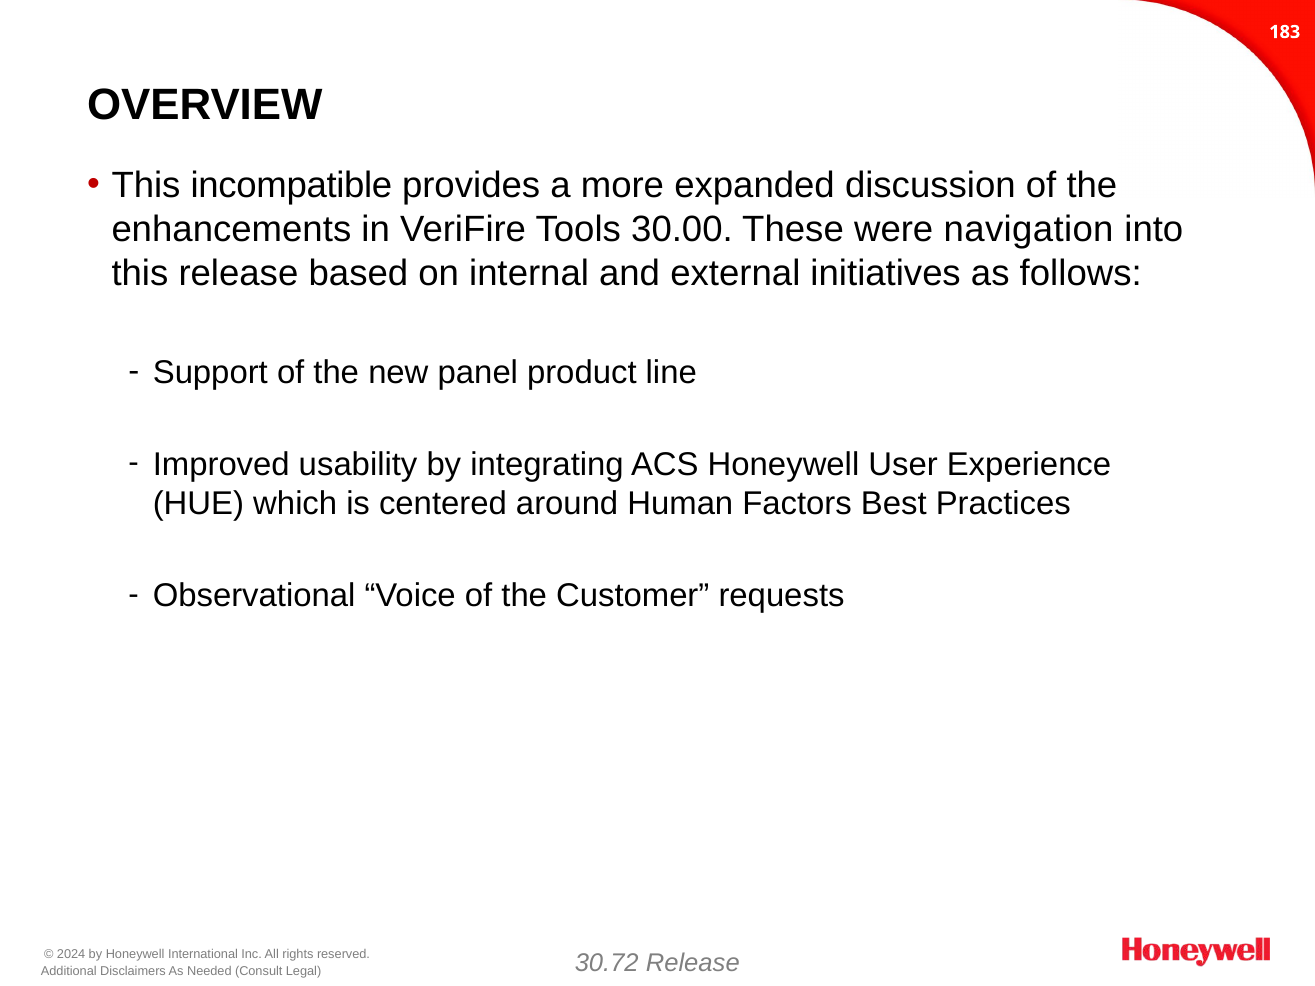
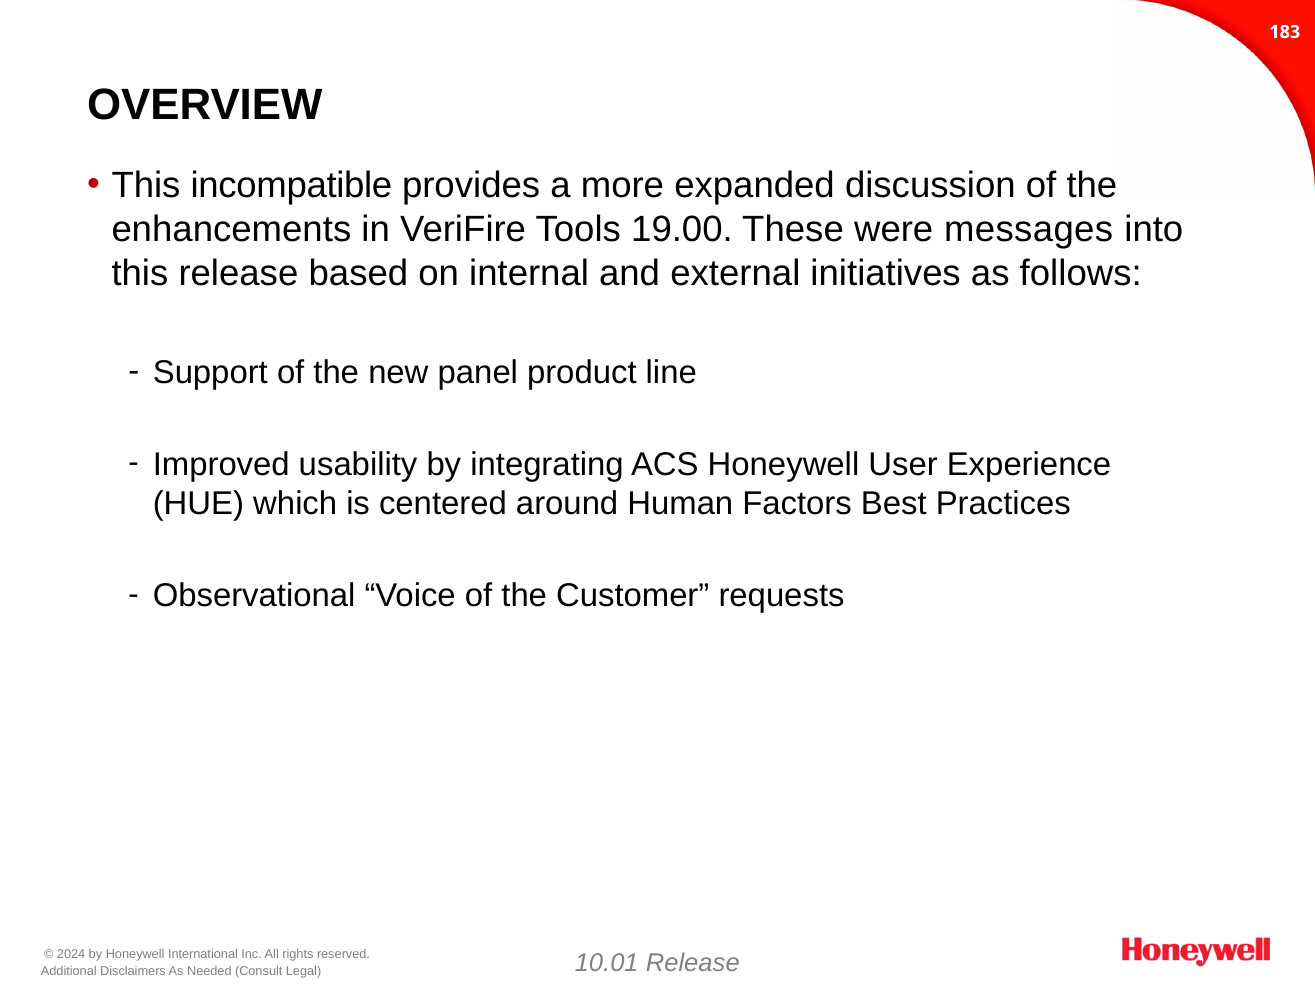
30.00: 30.00 -> 19.00 (682, 229)
navigation: navigation -> messages (1029, 229)
30.72: 30.72 -> 10.01 (607, 964)
